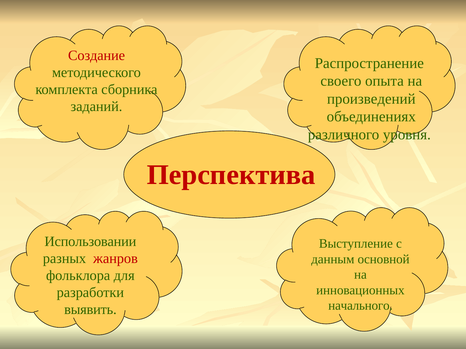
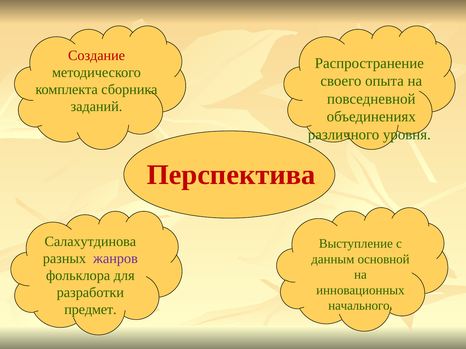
произведений: произведений -> повседневной (371, 99)
Использовании: Использовании -> Салахутдинова (90, 242)
жанров colour: red -> purple (115, 259)
выявить: выявить -> предмет (90, 310)
